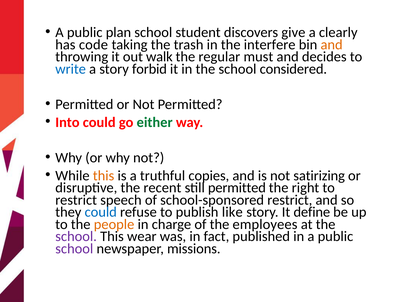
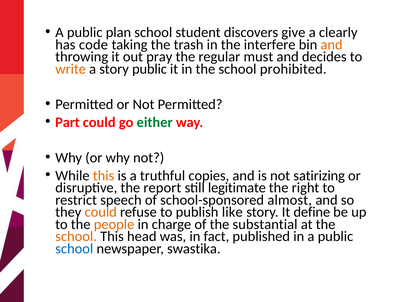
walk: walk -> pray (159, 57)
write colour: blue -> orange (71, 69)
story forbid: forbid -> public (149, 69)
considered: considered -> prohibited (293, 69)
Into: Into -> Part (67, 122)
recent: recent -> report (162, 187)
still permitted: permitted -> legitimate (237, 187)
school-sponsored restrict: restrict -> almost (290, 200)
could colour: blue -> orange (101, 212)
employees: employees -> substantial (265, 224)
school colour: purple -> orange (76, 236)
wear: wear -> head (142, 236)
school colour: purple -> blue (74, 248)
missions: missions -> swastika (194, 248)
